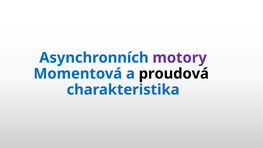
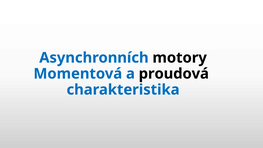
motory colour: purple -> black (180, 58)
